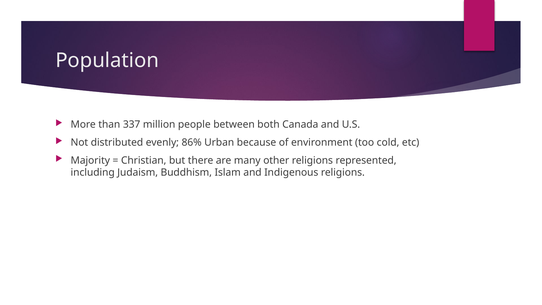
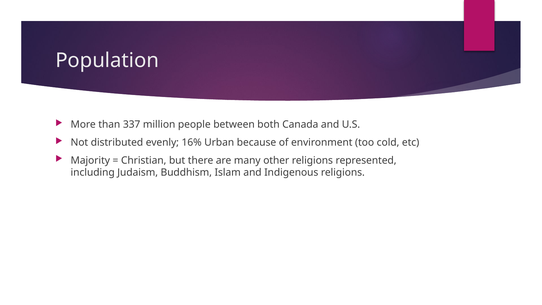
86%: 86% -> 16% (192, 142)
